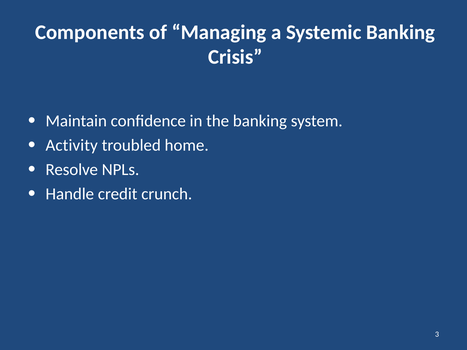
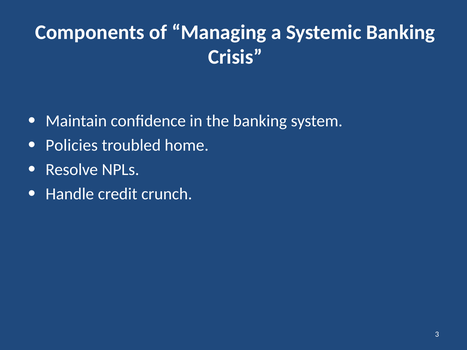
Activity: Activity -> Policies (72, 146)
